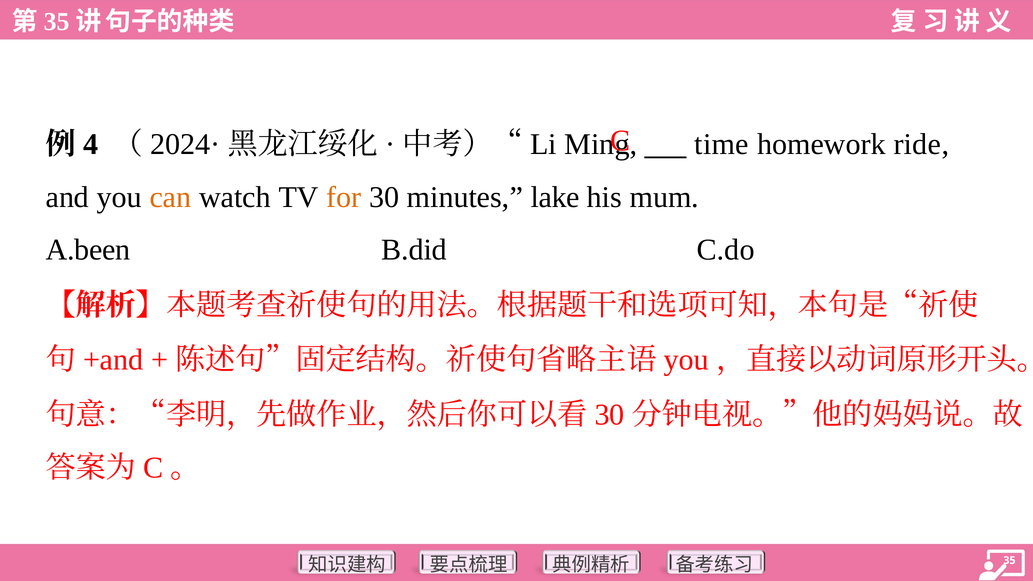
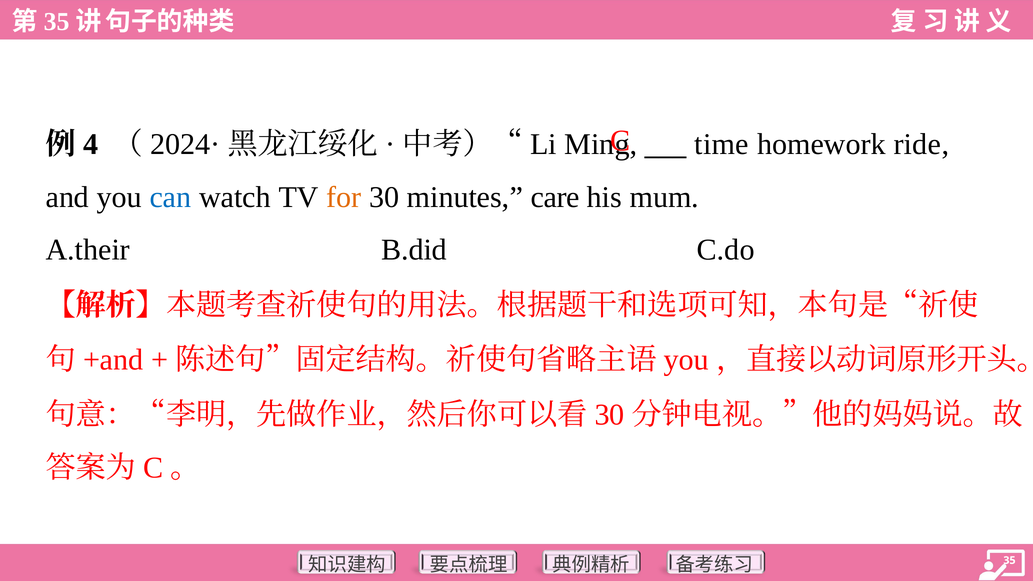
can colour: orange -> blue (170, 197)
lake: lake -> care (555, 197)
A.been: A.been -> A.their (88, 250)
